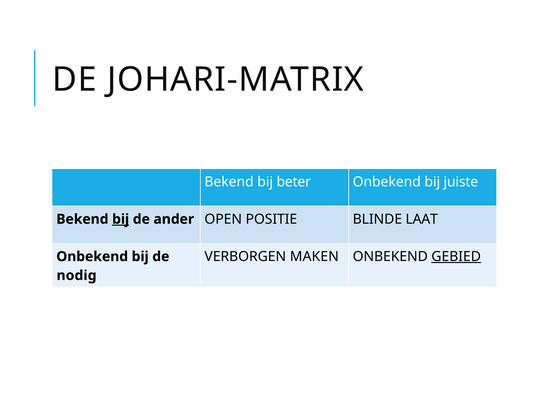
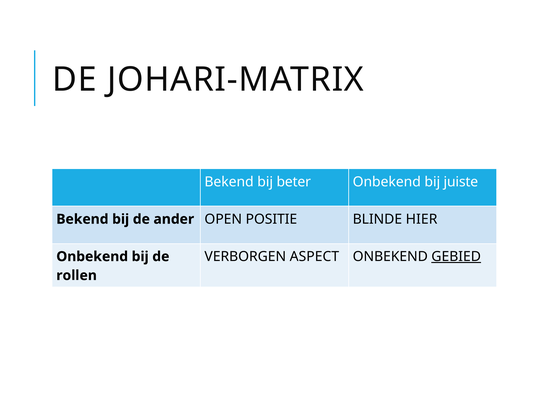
bij underline: present -> none (121, 219)
LAAT: LAAT -> HIER (422, 219)
MAKEN: MAKEN -> ASPECT (314, 257)
nodig: nodig -> rollen (77, 275)
